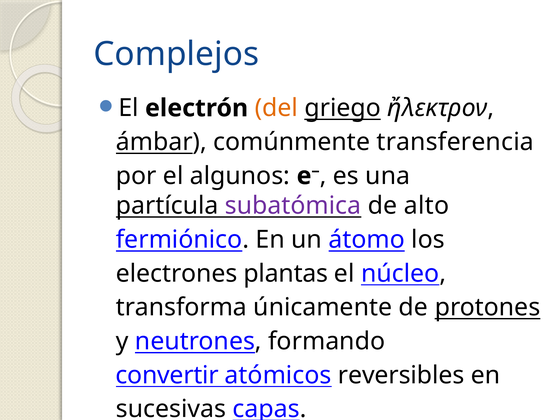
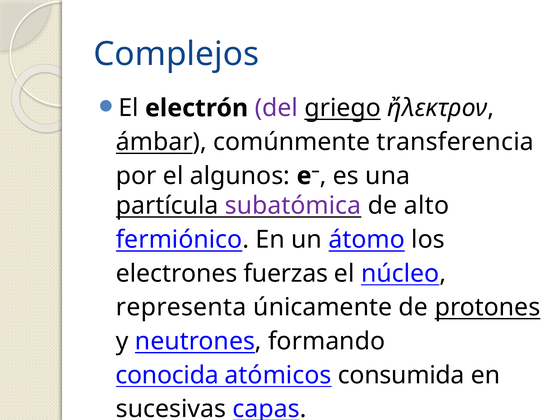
del colour: orange -> purple (276, 108)
plantas: plantas -> fuerzas (286, 274)
transforma: transforma -> representa (181, 307)
convertir: convertir -> conocida (167, 375)
reversibles: reversibles -> consumida (401, 375)
